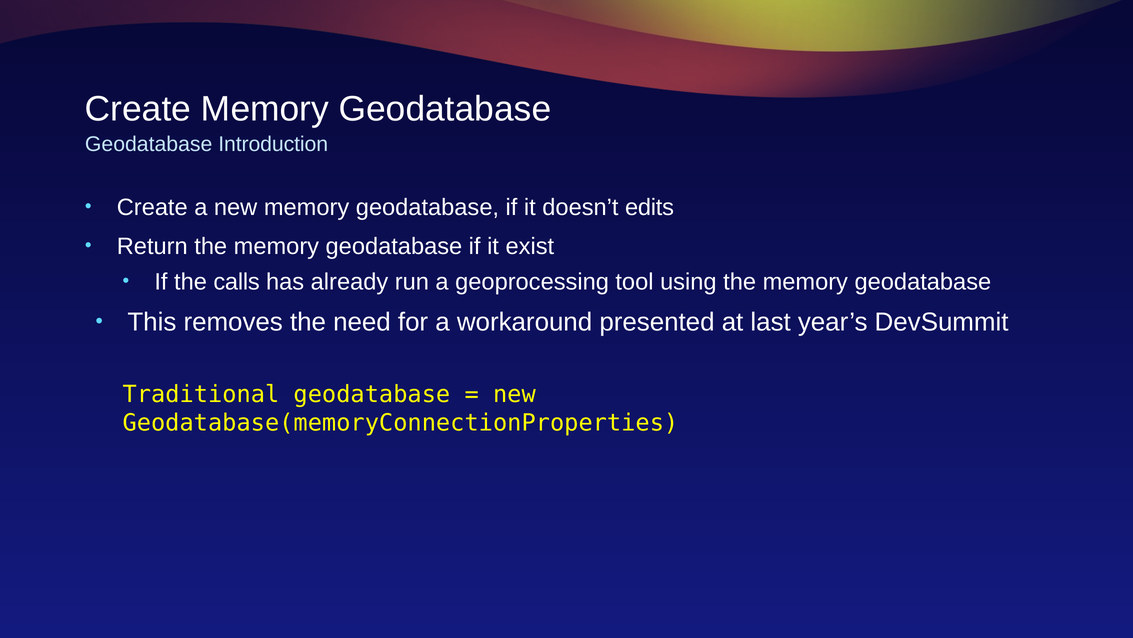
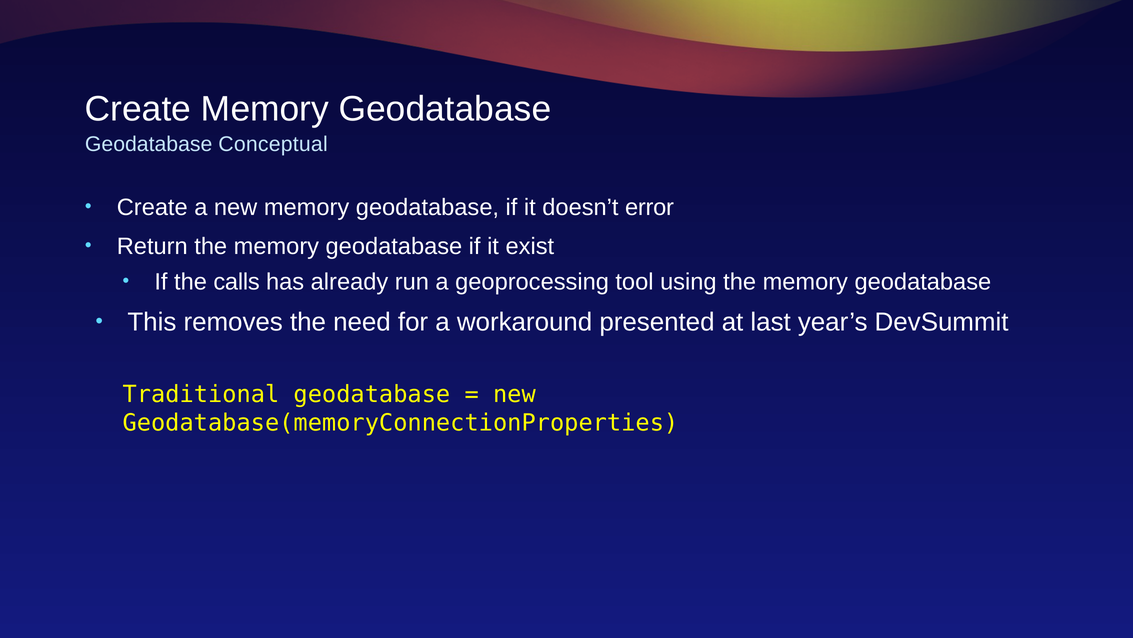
Introduction: Introduction -> Conceptual (273, 144)
edits: edits -> error (649, 207)
